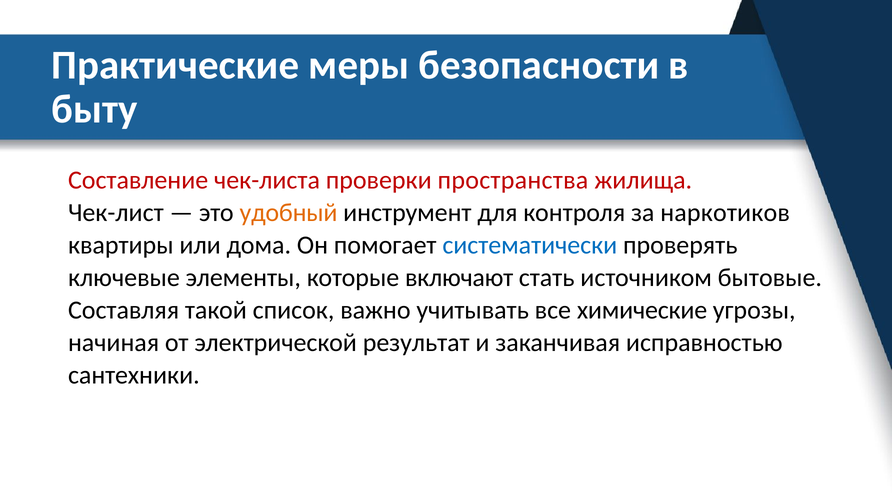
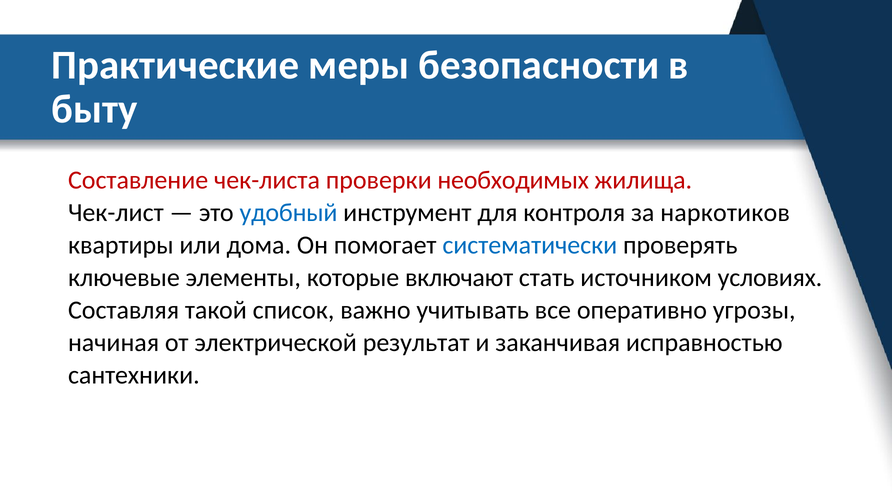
пространства: пространства -> необходимых (513, 180)
удобный colour: orange -> blue (289, 212)
бытовые: бытовые -> условиях (770, 277)
химические: химические -> оперативно (642, 310)
